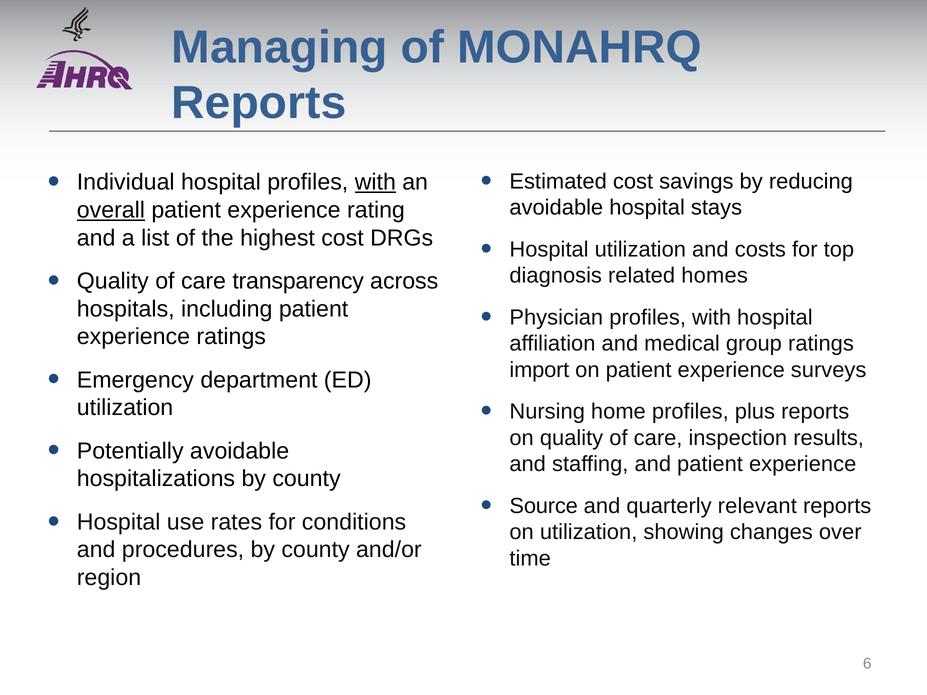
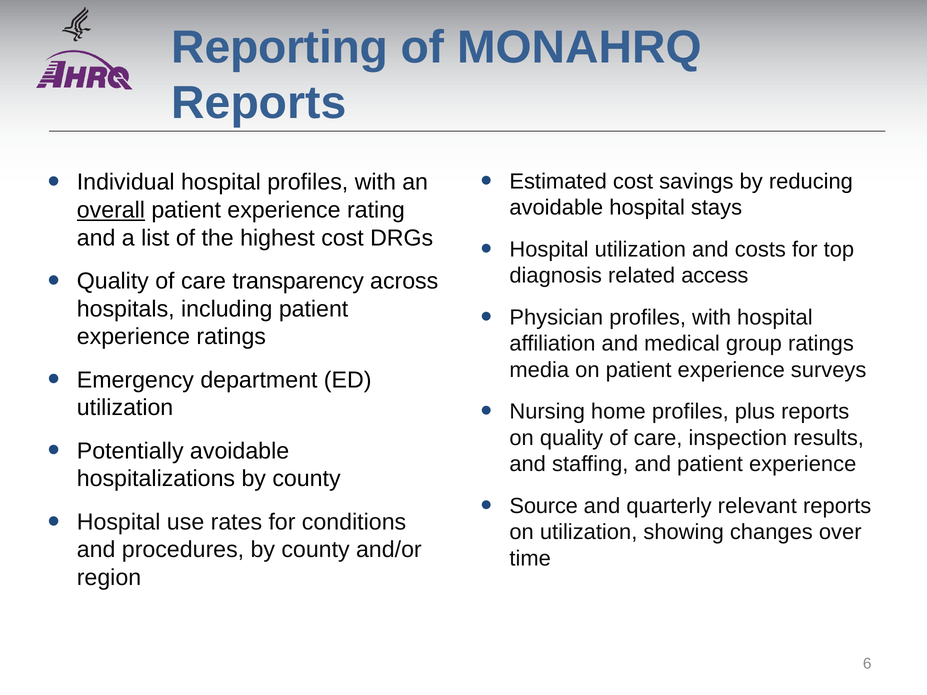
Managing: Managing -> Reporting (280, 47)
with underline: present -> none (375, 182)
homes: homes -> access (715, 276)
import: import -> media (539, 370)
